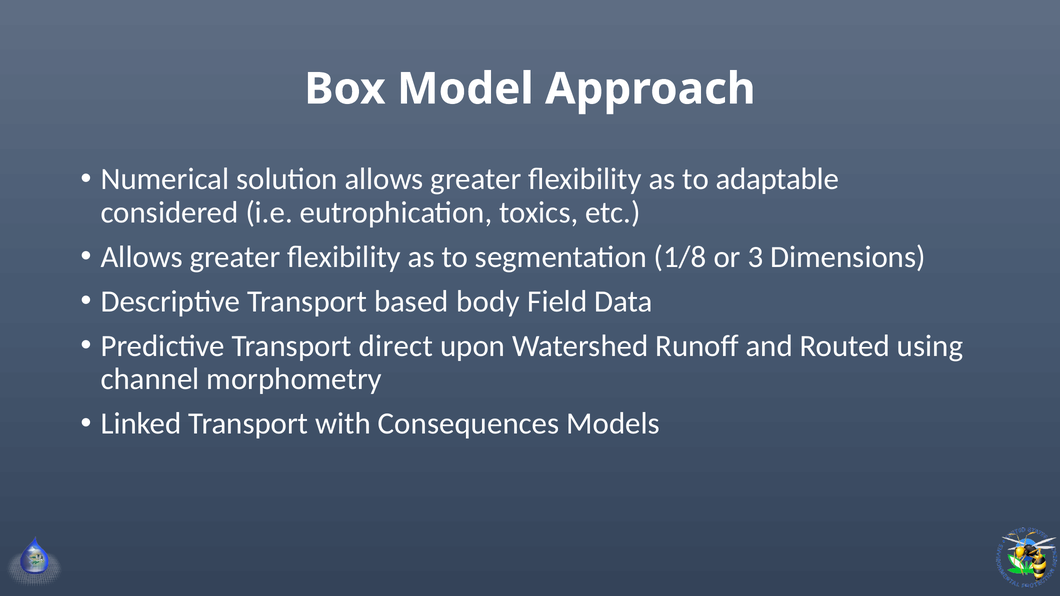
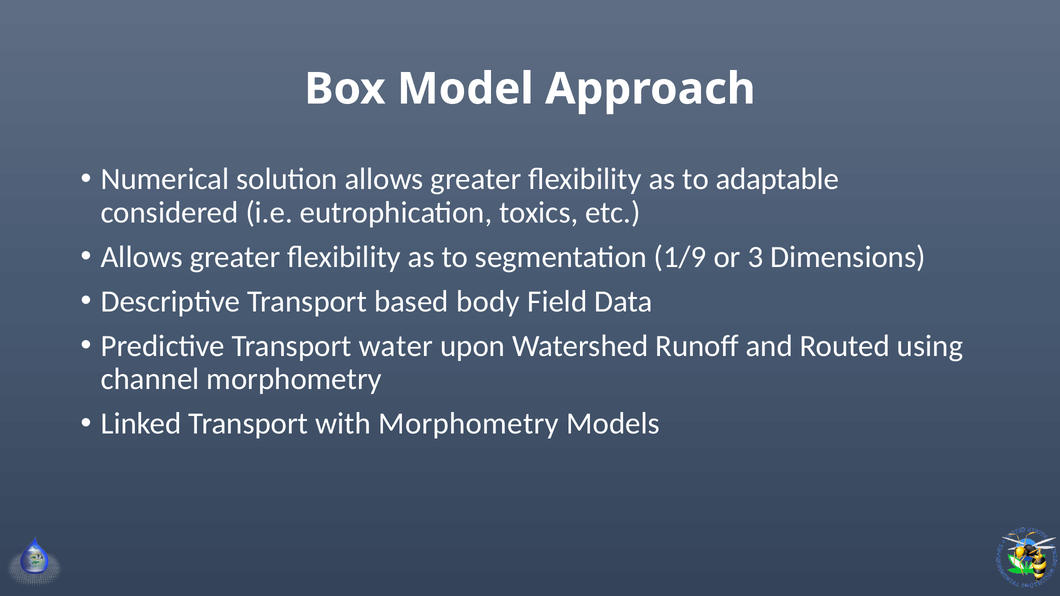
1/8: 1/8 -> 1/9 (680, 257)
direct: direct -> water (396, 346)
with Consequences: Consequences -> Morphometry (469, 424)
